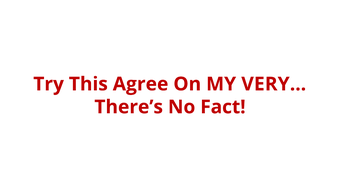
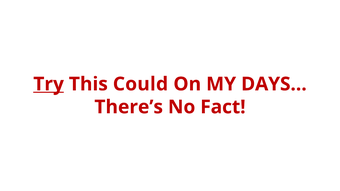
Try underline: none -> present (49, 84)
Agree: Agree -> Could (140, 84)
VERY…: VERY… -> DAYS… (274, 84)
